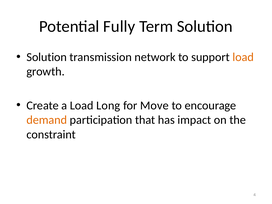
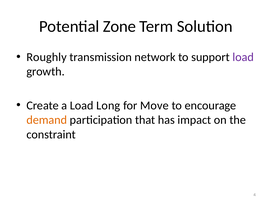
Fully: Fully -> Zone (119, 26)
Solution: Solution -> Roughly (47, 57)
load colour: orange -> purple (243, 57)
